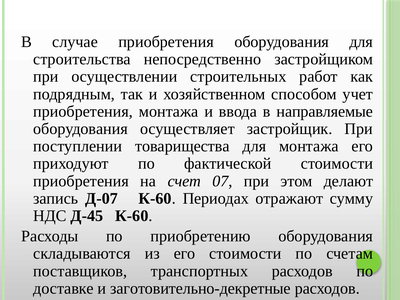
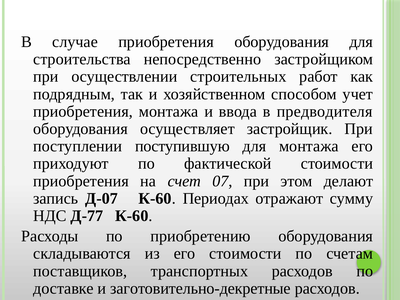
направляемые: направляемые -> предводителя (325, 111)
товарищества: товарищества -> поступившую (182, 146)
Д-45: Д-45 -> Д-77 (87, 216)
